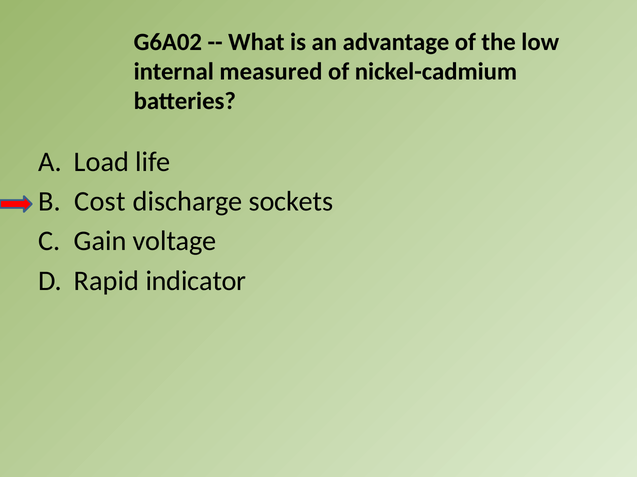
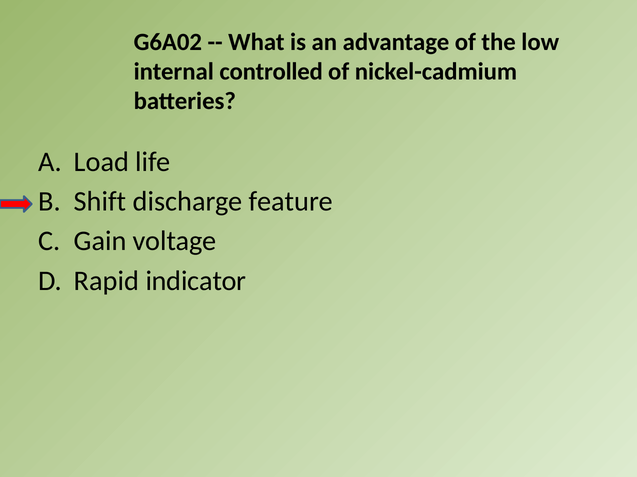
measured: measured -> controlled (271, 72)
Cost: Cost -> Shift (100, 202)
sockets: sockets -> feature (291, 202)
